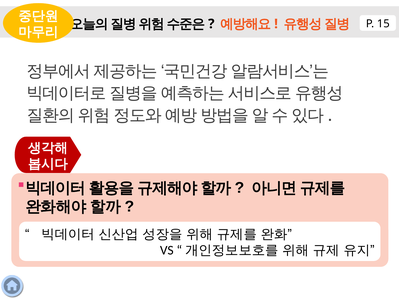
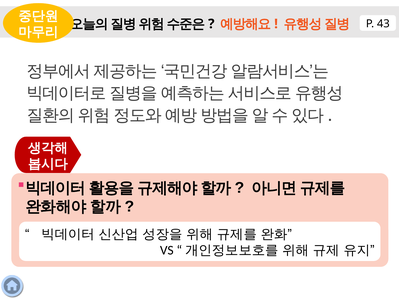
15: 15 -> 43 (383, 24)
